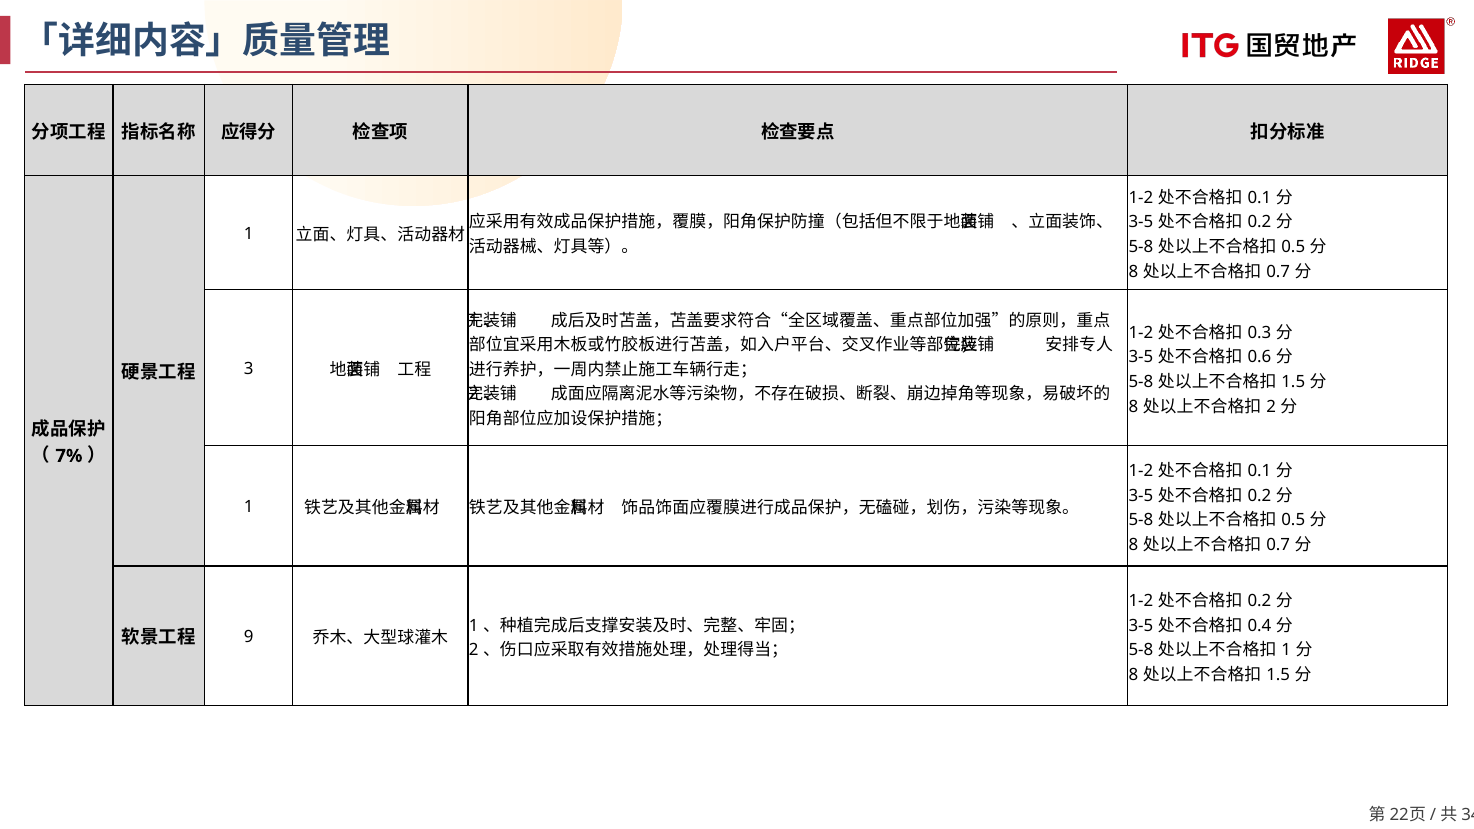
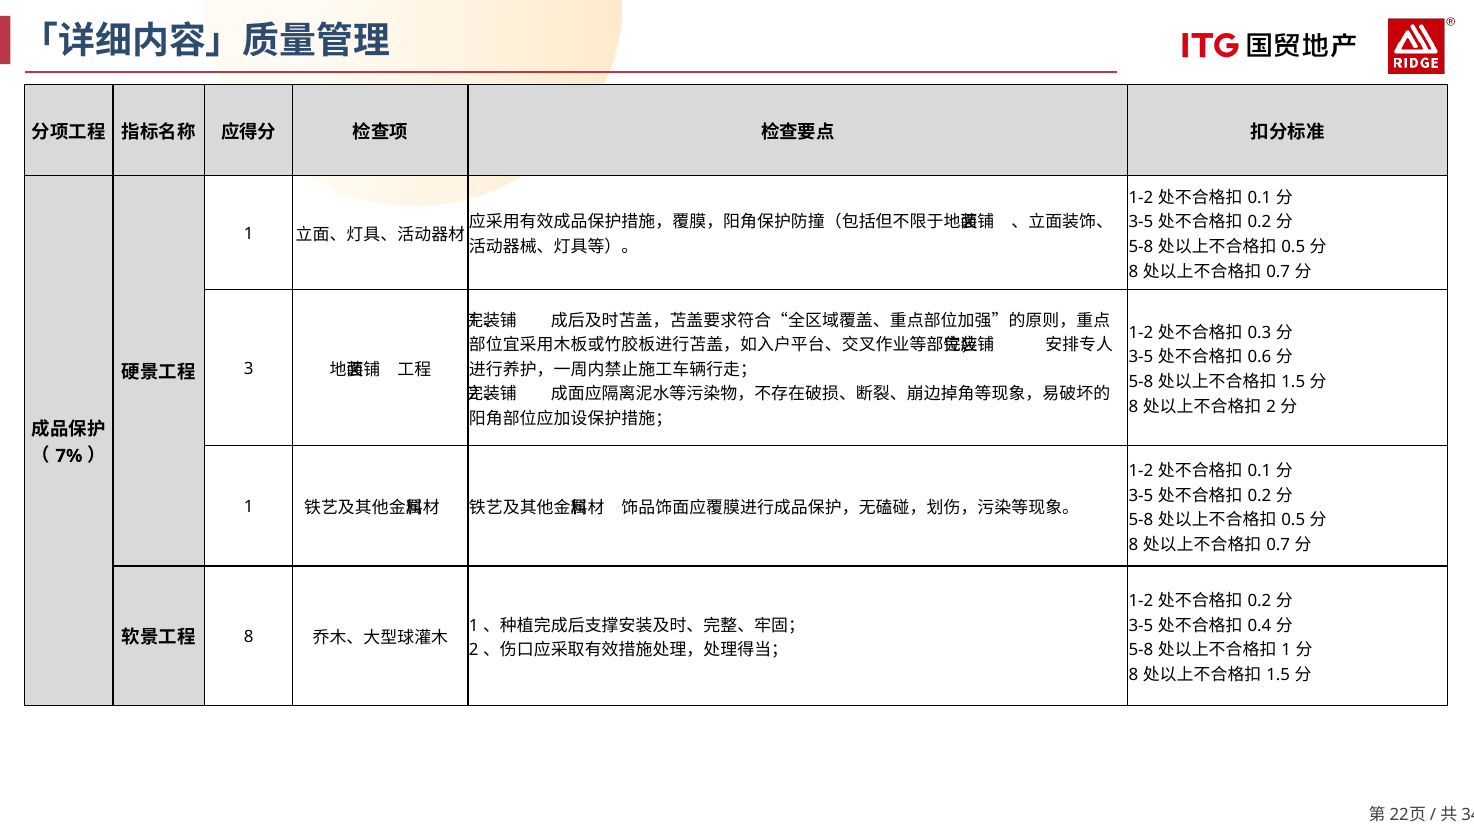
9: 9 -> 8 (249, 637)
